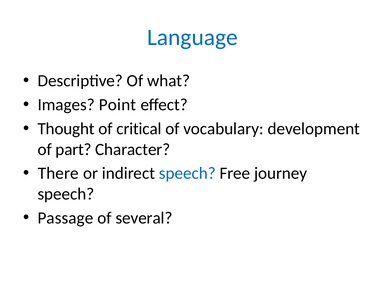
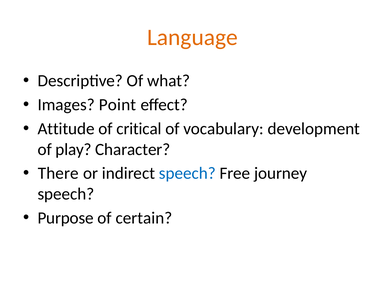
Language colour: blue -> orange (192, 37)
Thought: Thought -> Attitude (66, 129)
part: part -> play (74, 149)
Passage: Passage -> Purpose (66, 218)
several: several -> certain (144, 218)
